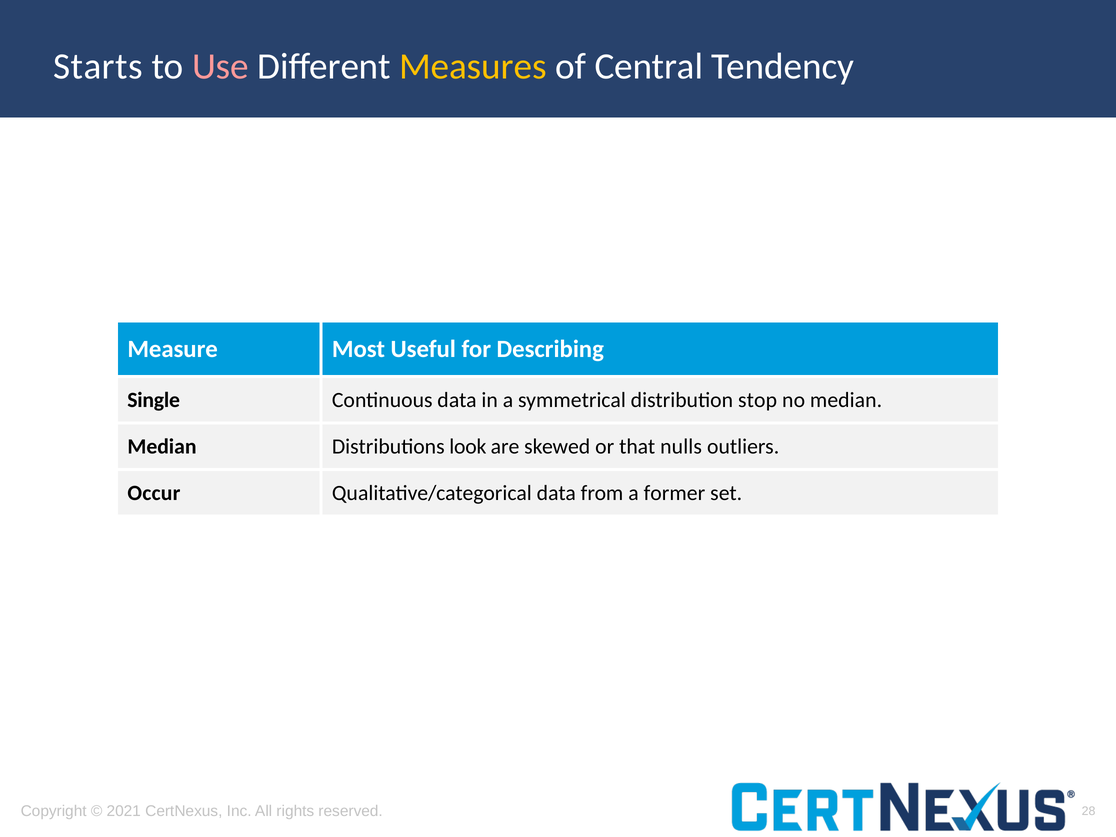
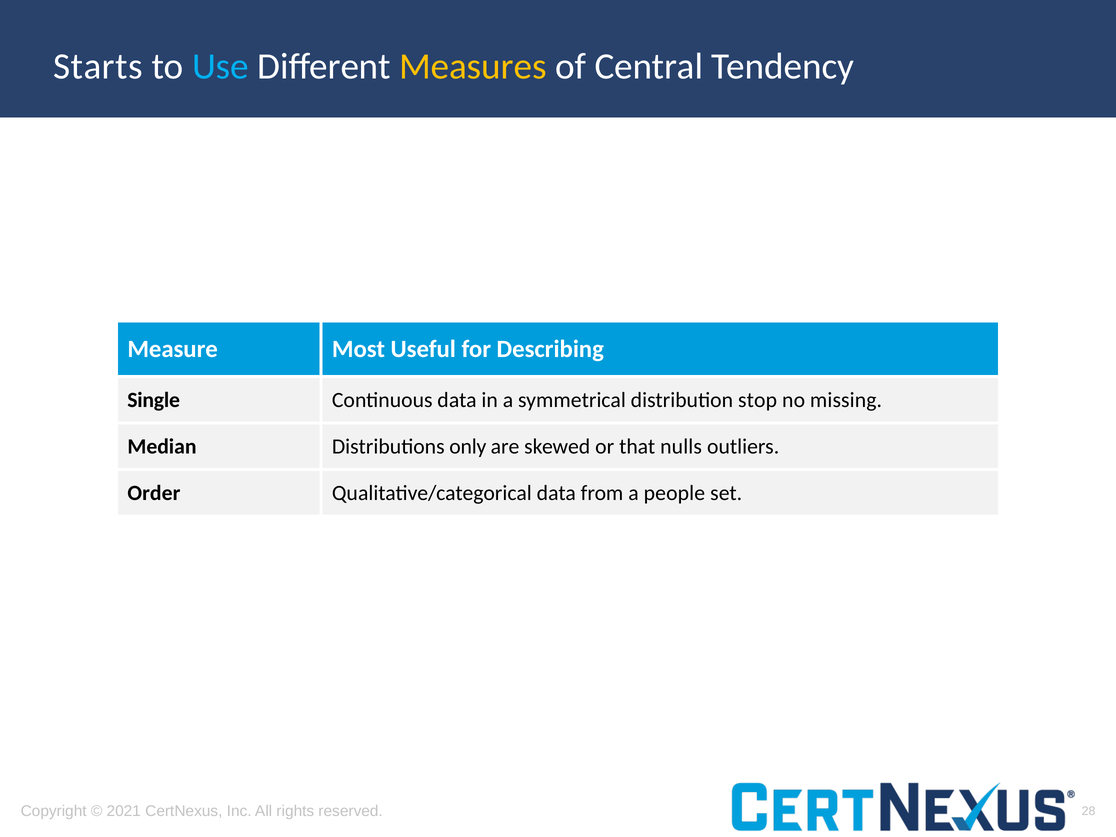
Use colour: pink -> light blue (220, 66)
no median: median -> missing (846, 400)
look: look -> only (468, 447)
Occur: Occur -> Order (154, 493)
former: former -> people (674, 493)
